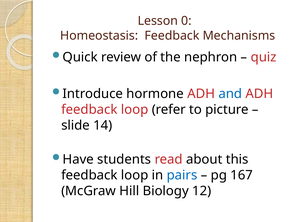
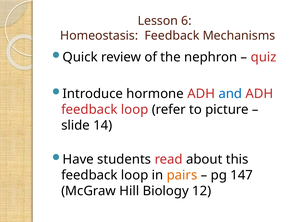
0: 0 -> 6 (186, 21)
pairs colour: blue -> orange (182, 175)
167: 167 -> 147 (242, 175)
